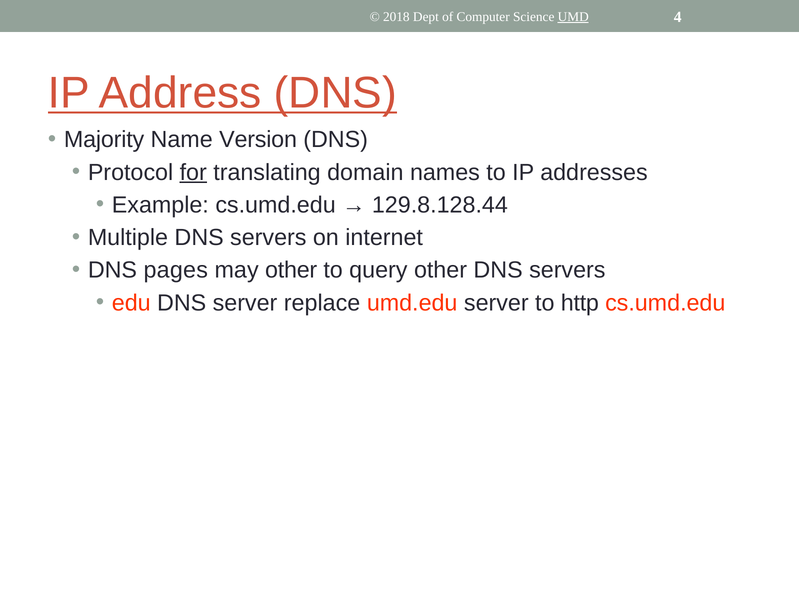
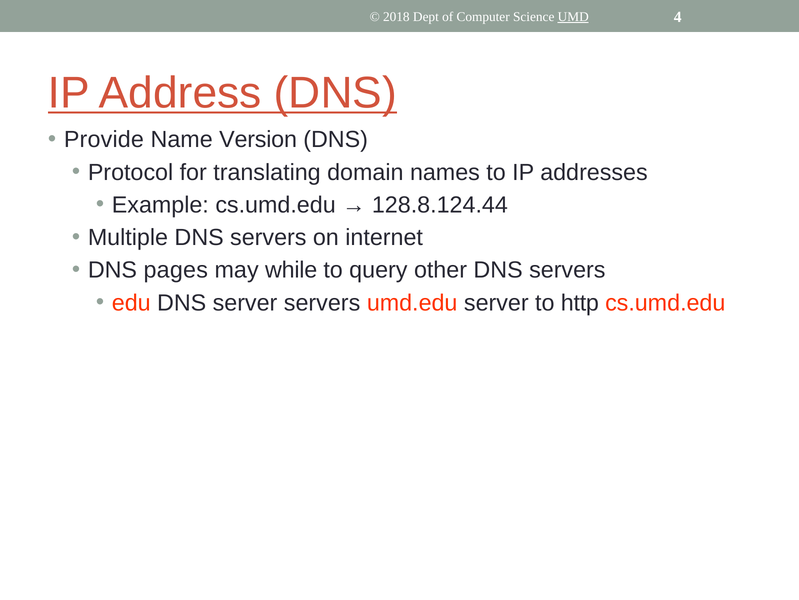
Majority: Majority -> Provide (104, 139)
for underline: present -> none (193, 172)
129.8.128.44: 129.8.128.44 -> 128.8.124.44 (440, 205)
may other: other -> while (291, 270)
server replace: replace -> servers (322, 303)
